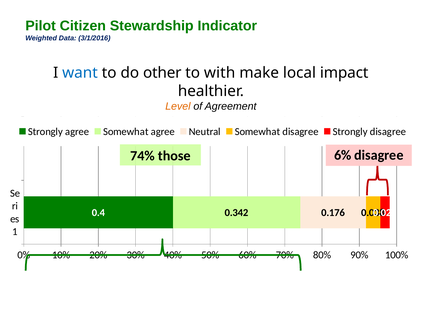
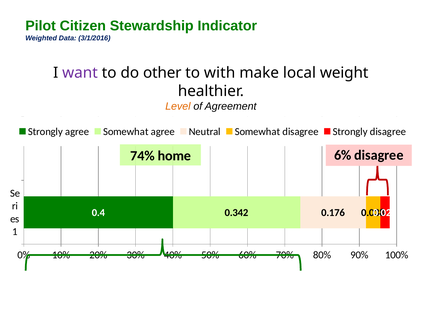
want colour: blue -> purple (80, 73)
impact: impact -> weight (344, 73)
those: those -> home (174, 156)
